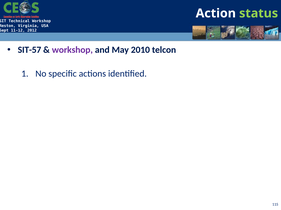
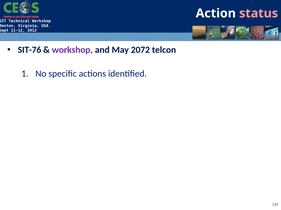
status colour: light green -> pink (259, 13)
SIT-57: SIT-57 -> SIT-76 (29, 50)
2010: 2010 -> 2072 (140, 50)
